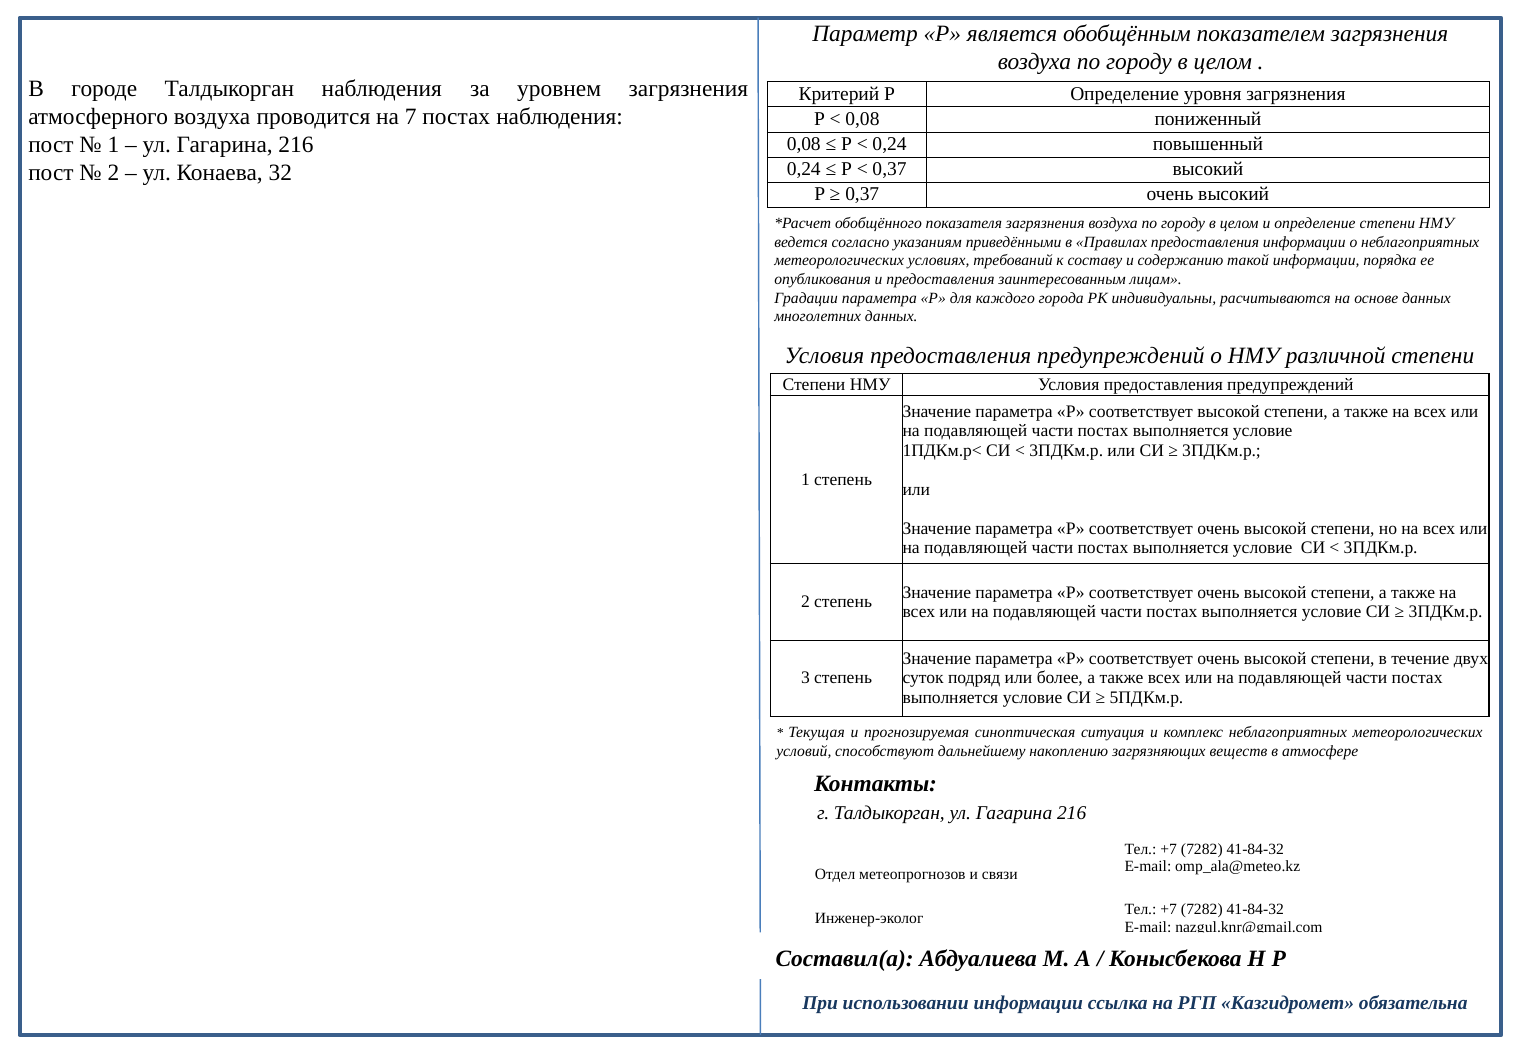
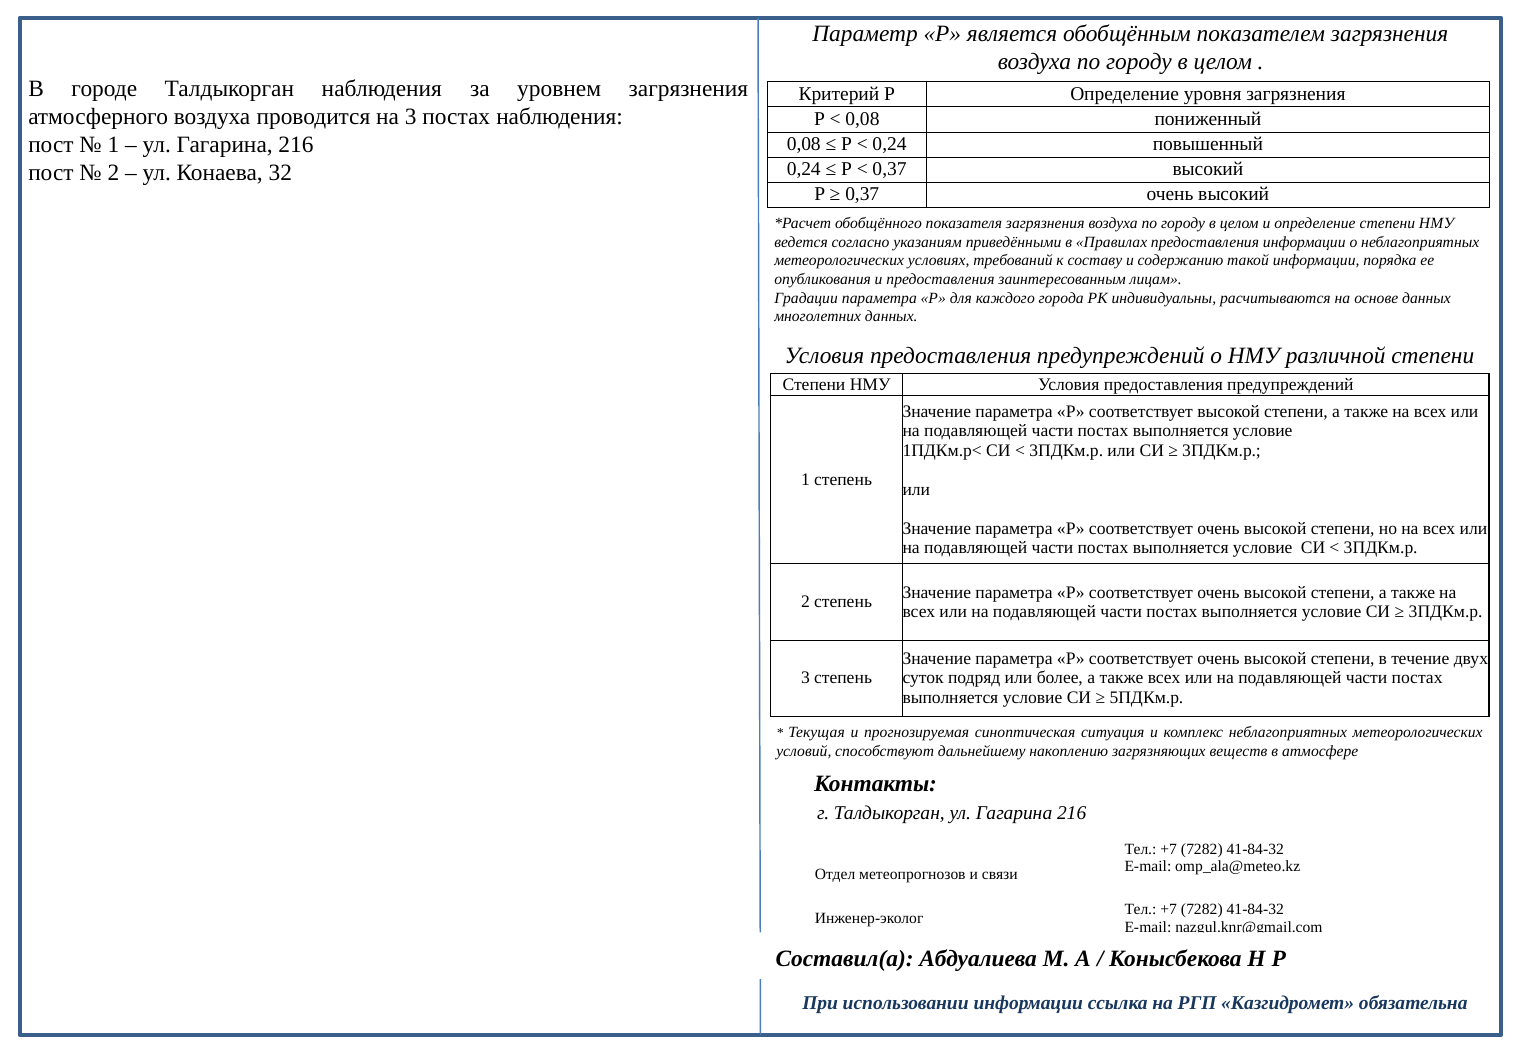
на 7: 7 -> 3 (411, 116)
